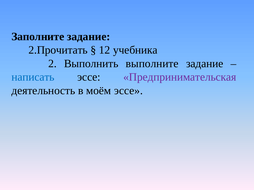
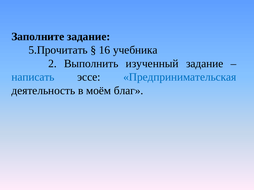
2.Прочитать: 2.Прочитать -> 5.Прочитать (58, 50)
12: 12 -> 16 (105, 50)
выполните: выполните -> изученный (152, 64)
Предпринимательская colour: purple -> blue (180, 77)
моём эссе: эссе -> благ (129, 91)
